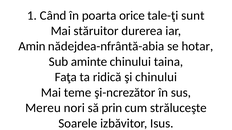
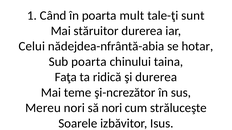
orice: orice -> mult (132, 16)
Amin: Amin -> Celui (32, 46)
Sub aminte: aminte -> poarta (89, 62)
şi chinului: chinului -> durerea (156, 77)
să prin: prin -> nori (112, 108)
